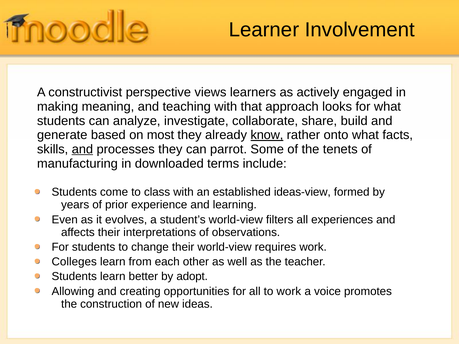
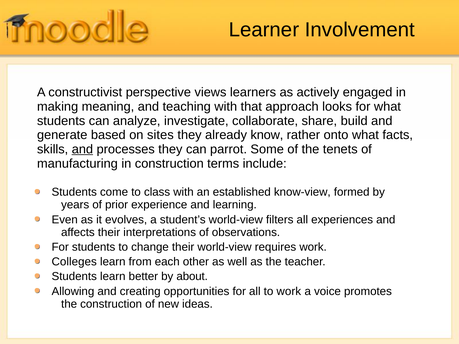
most: most -> sites (160, 135)
know underline: present -> none (267, 135)
in downloaded: downloaded -> construction (169, 164)
ideas-view: ideas-view -> know-view (302, 192)
adopt: adopt -> about (192, 277)
